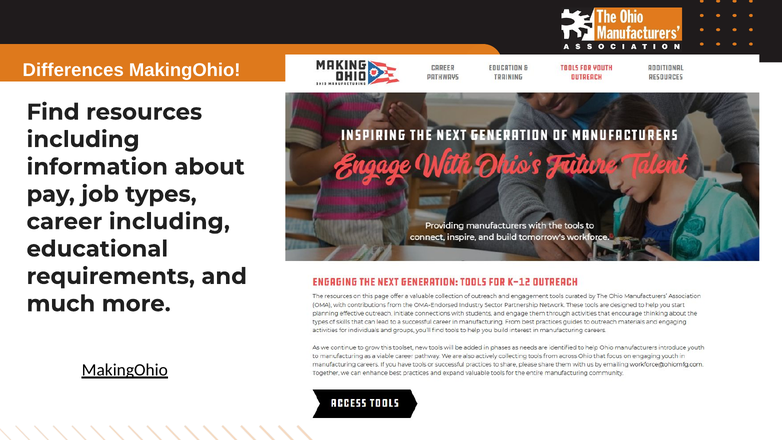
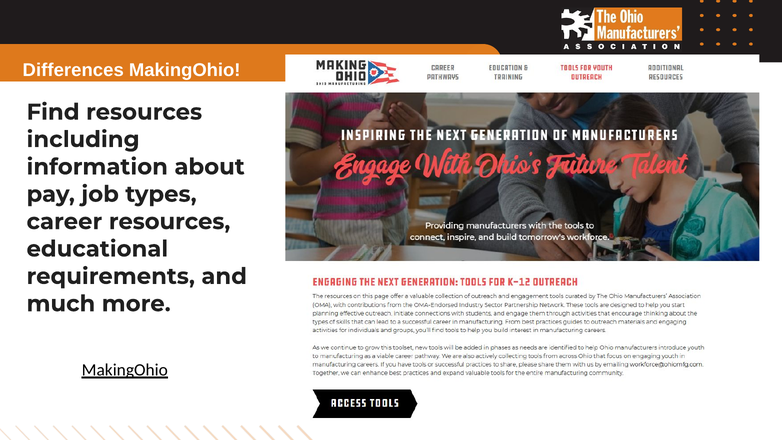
career including: including -> resources (170, 222)
